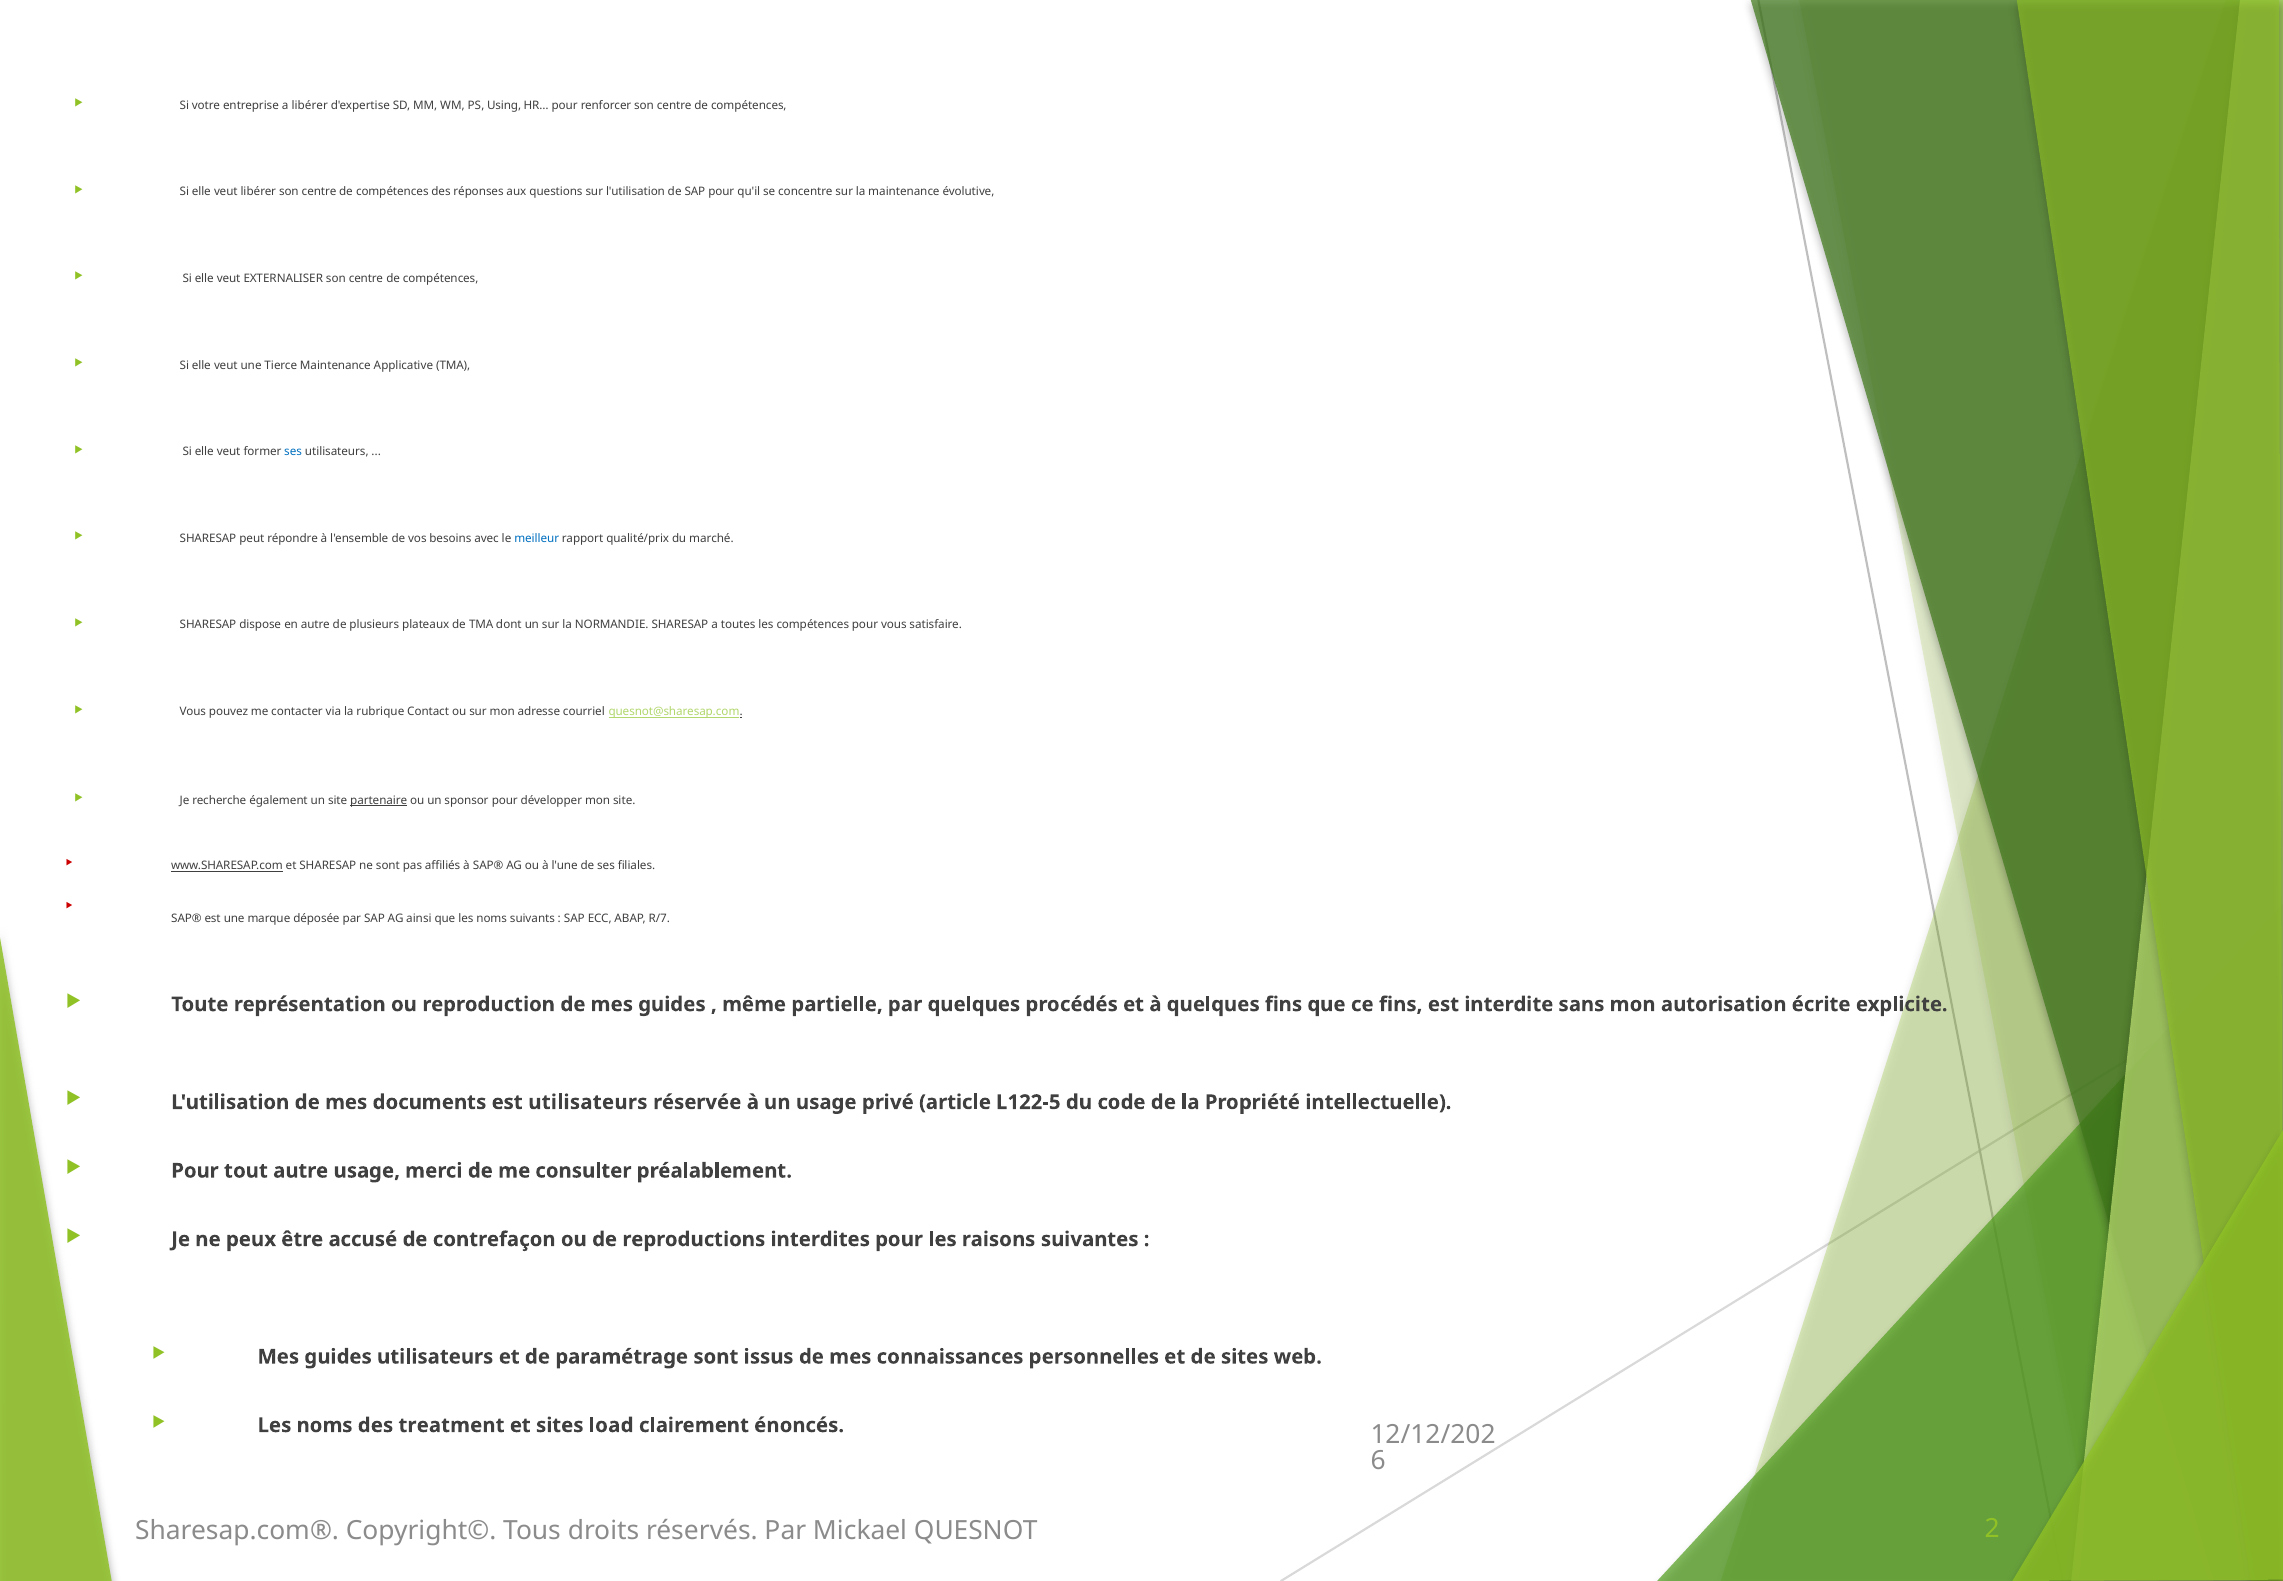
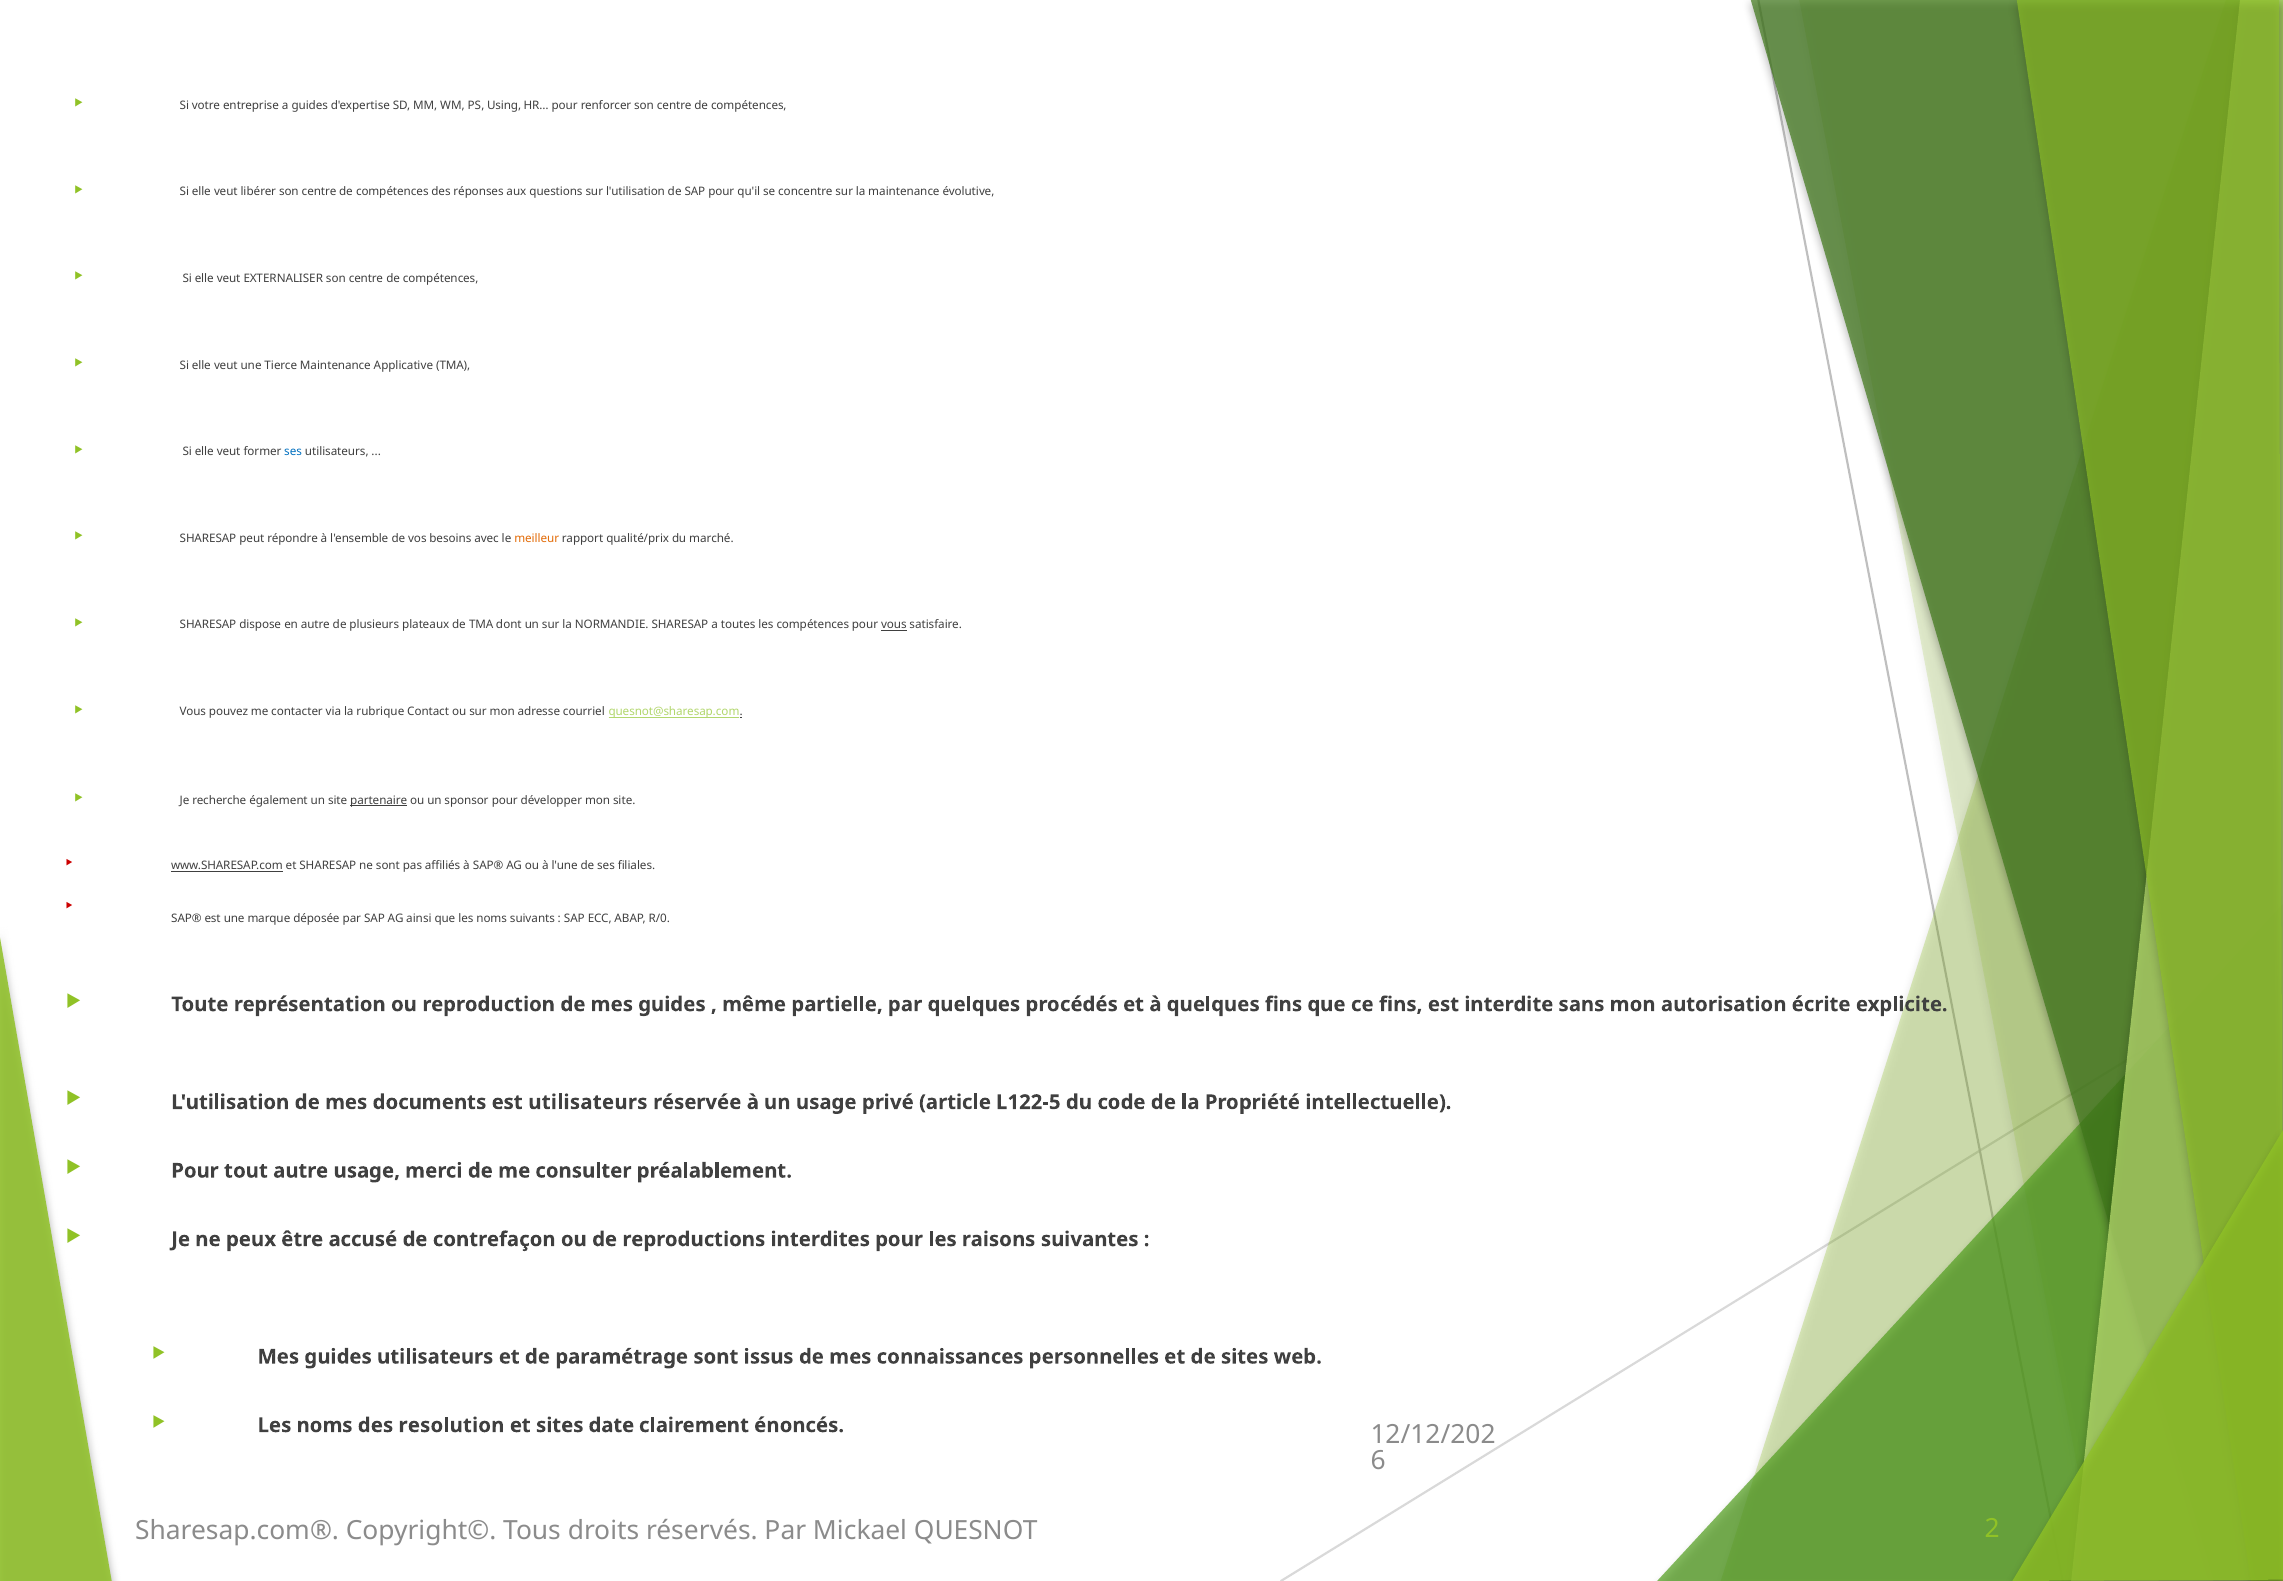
a libérer: libérer -> guides (310, 105)
meilleur colour: blue -> orange (537, 538)
vous underline: none -> present (894, 625)
R/7: R/7 -> R/0 (659, 918)
treatment: treatment -> resolution (451, 1425)
load: load -> date (611, 1425)
